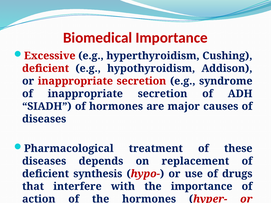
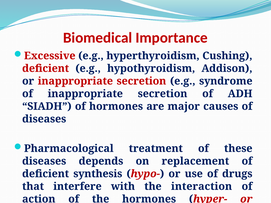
the importance: importance -> interaction (202, 187)
